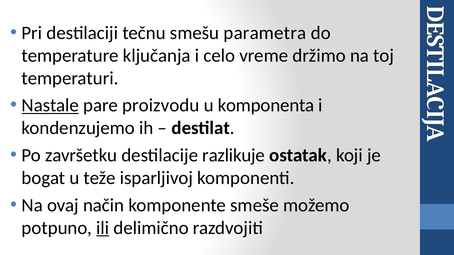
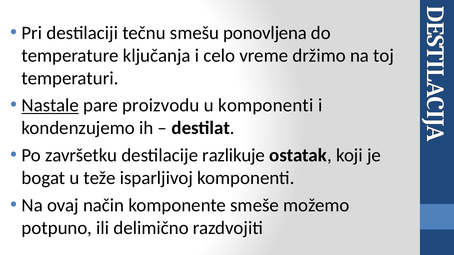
parametra: parametra -> ponovljena (265, 33)
u komponenta: komponenta -> komponenti (266, 106)
ili underline: present -> none (103, 228)
